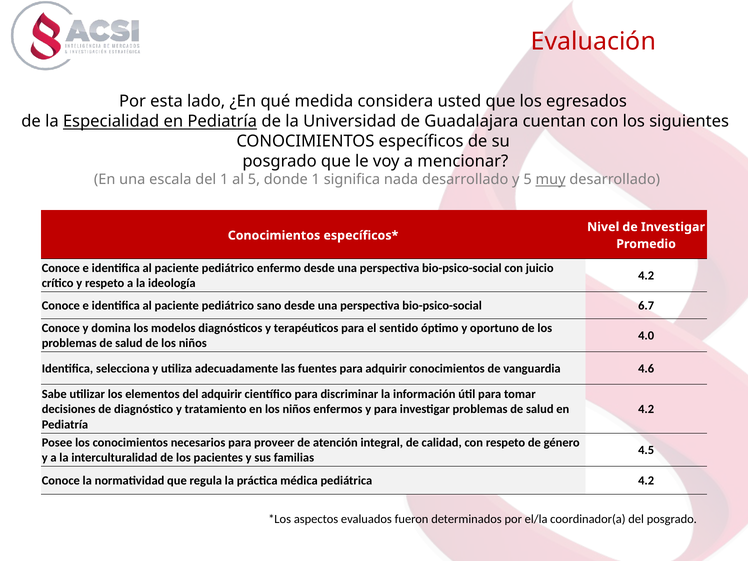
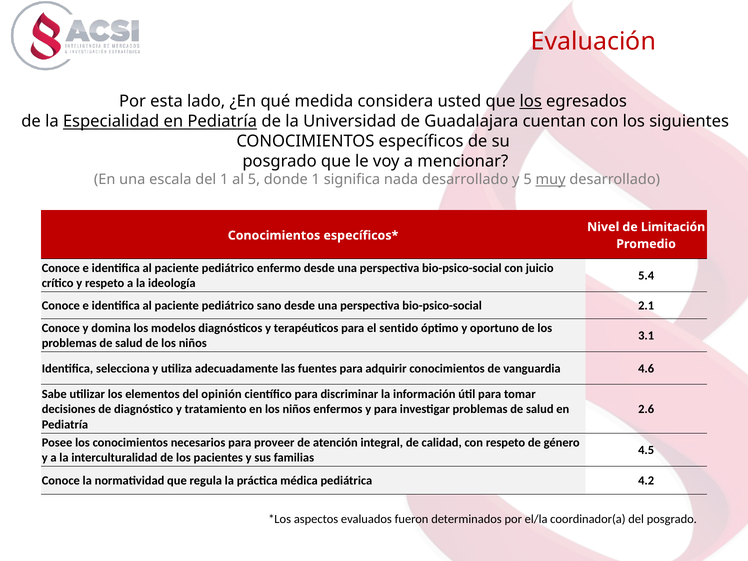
los underline: none -> present (531, 101)
de Investigar: Investigar -> Limitación (673, 227)
4.2: 4.2 -> 5.4 (646, 276)
6.7: 6.7 -> 2.1 (646, 306)
4.0: 4.0 -> 3.1 (646, 336)
del adquirir: adquirir -> opinión (221, 394)
4.2: 4.2 -> 2.6 (646, 409)
